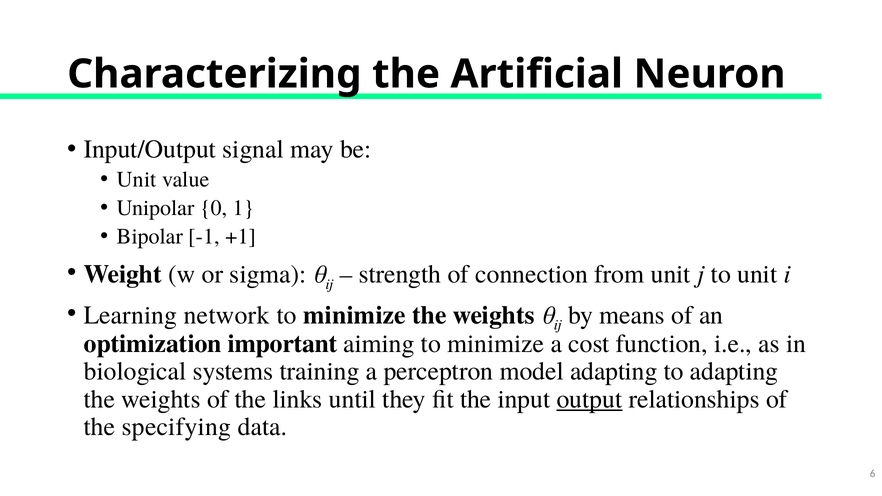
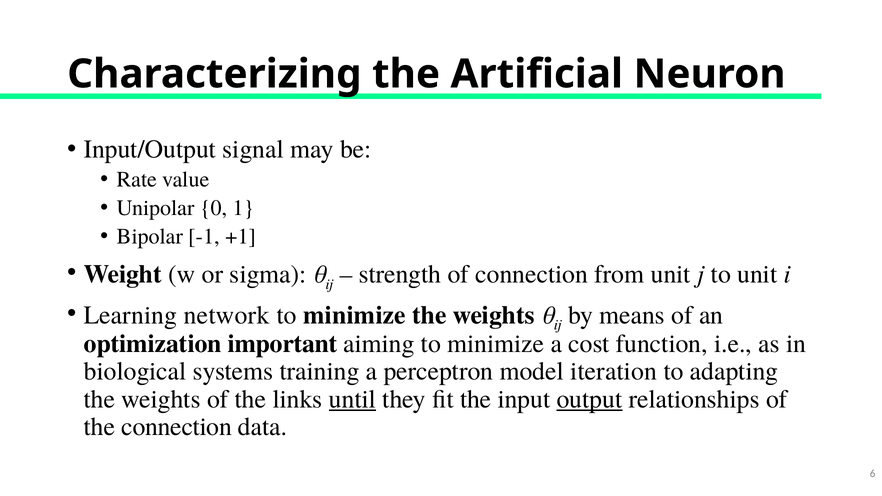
Unit: Unit -> Rate (137, 180)
model adapting: adapting -> iteration (614, 371)
until underline: none -> present (352, 399)
the specifying: specifying -> connection (177, 427)
